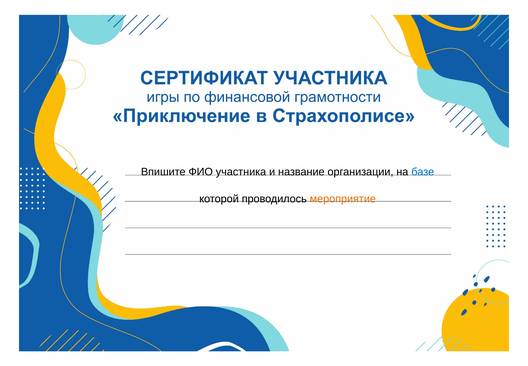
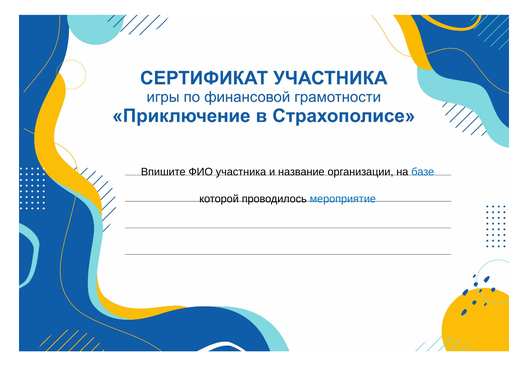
мероприятие colour: orange -> blue (343, 199)
